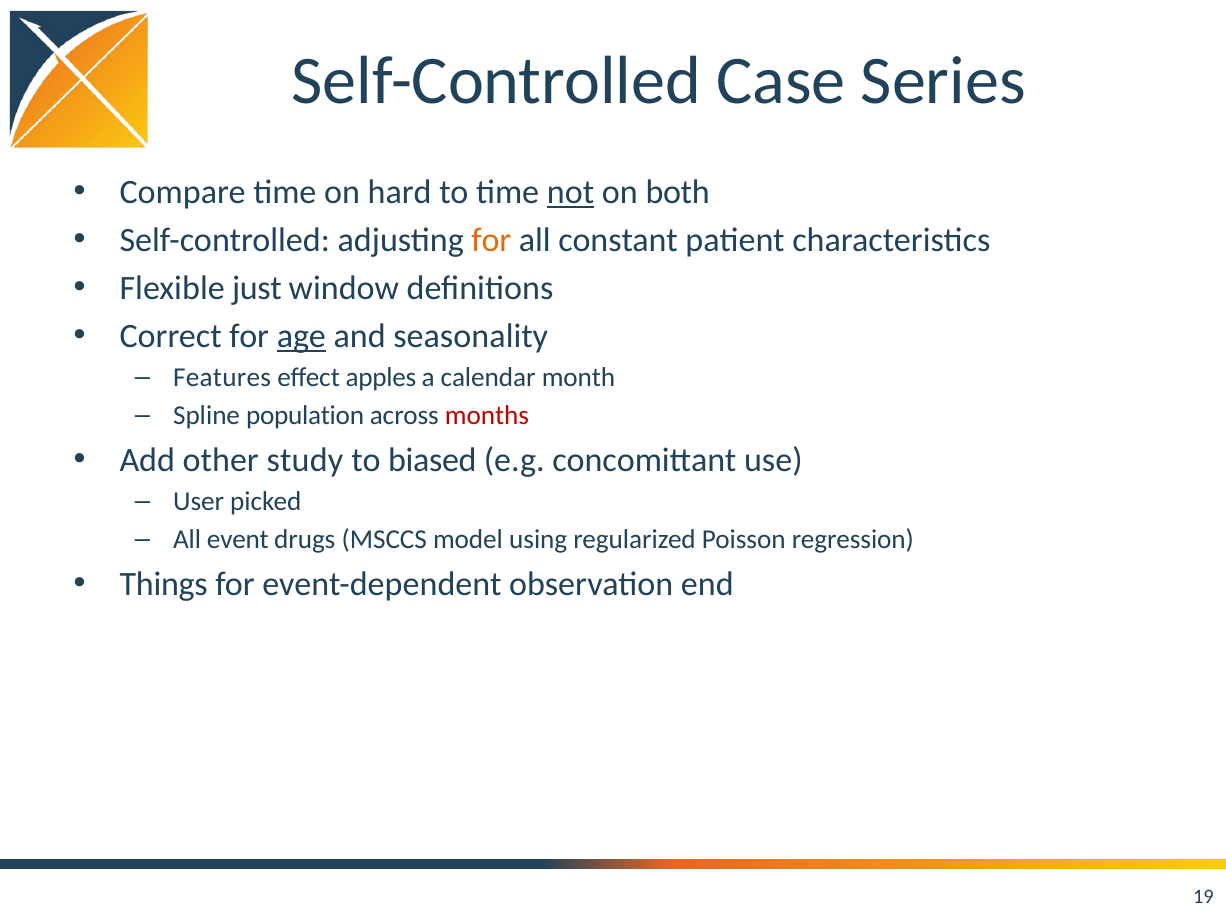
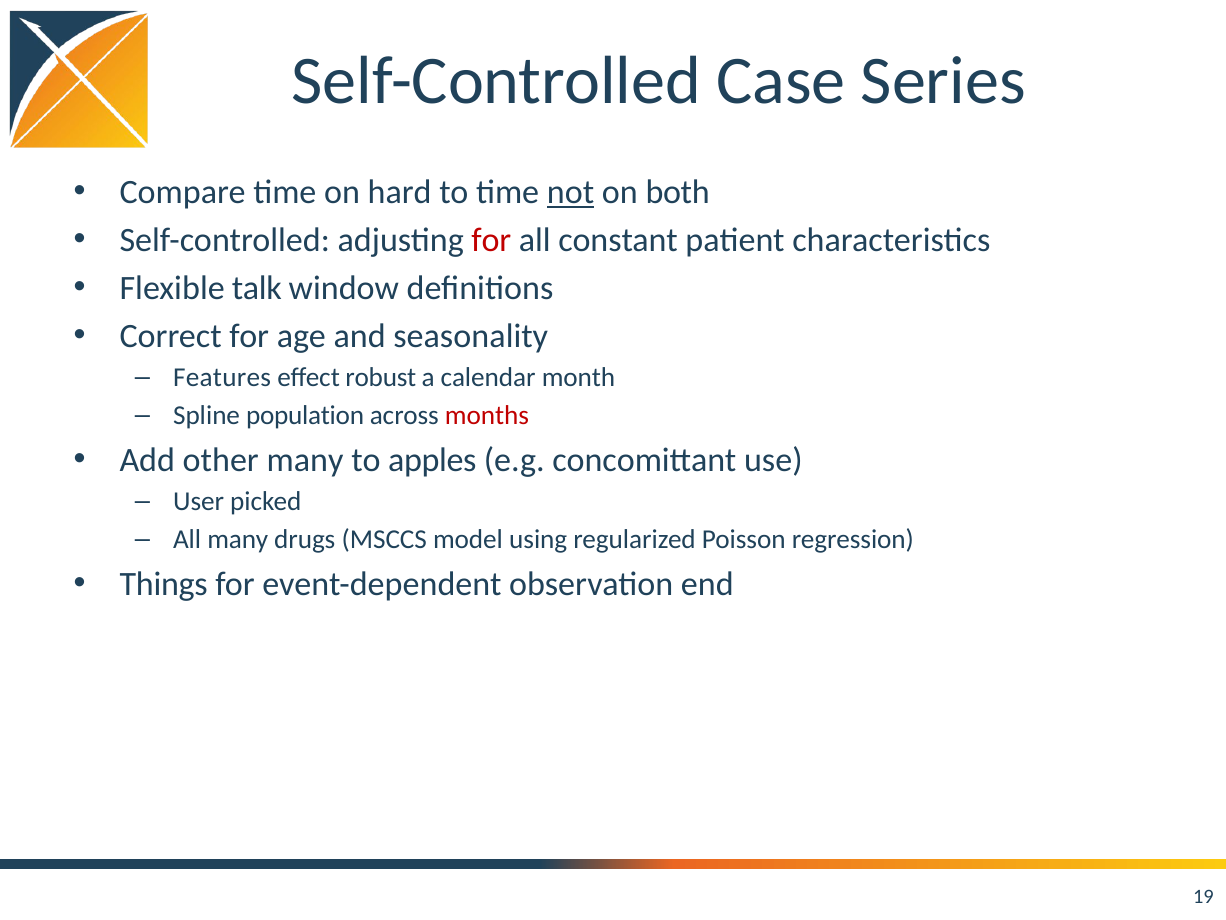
for colour: orange -> red (491, 240)
just: just -> talk (257, 288)
age underline: present -> none (301, 336)
apples: apples -> robust (381, 377)
other study: study -> many (305, 460)
biased: biased -> apples (432, 460)
All event: event -> many (238, 539)
